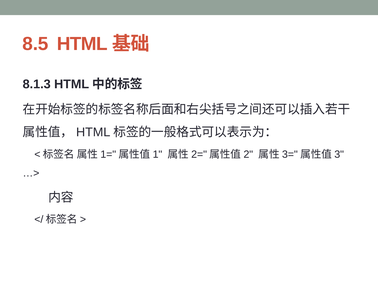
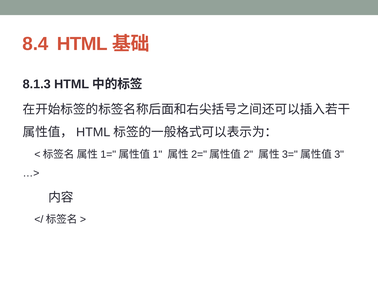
8.5: 8.5 -> 8.4 (35, 44)
